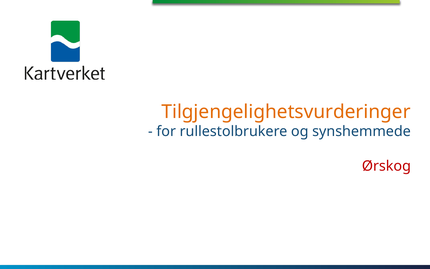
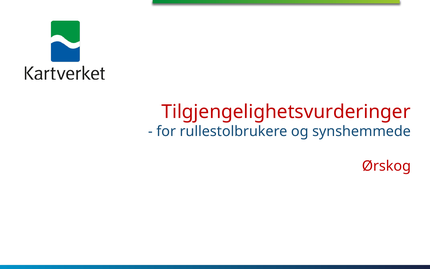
Tilgjengelighetsvurderinger colour: orange -> red (286, 112)
